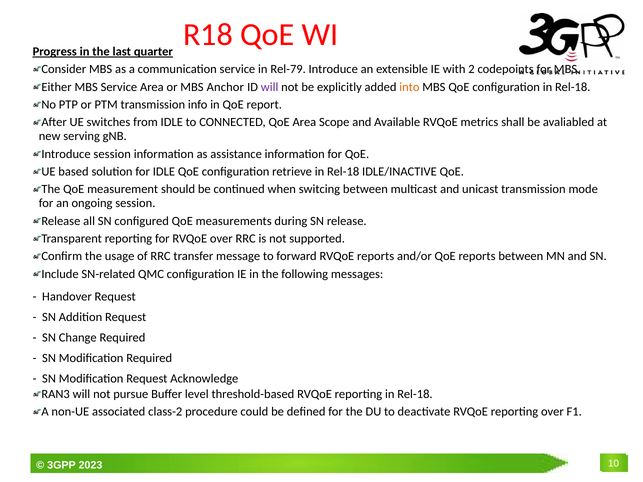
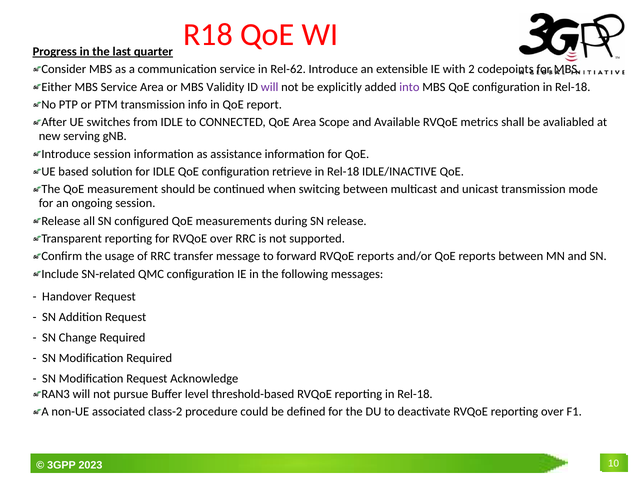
Rel-79: Rel-79 -> Rel-62 (288, 69)
Anchor: Anchor -> Validity (225, 87)
into colour: orange -> purple (409, 87)
